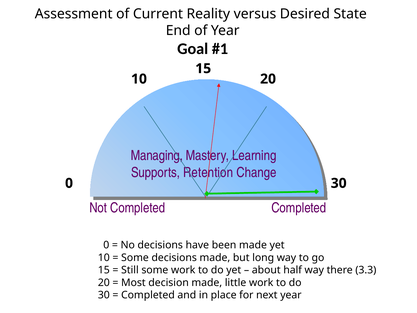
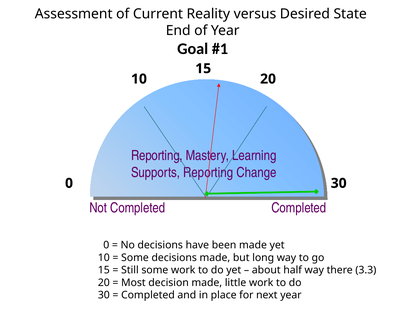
Managing: Managing -> Reporting (157, 156)
Supports Retention: Retention -> Reporting (208, 172)
